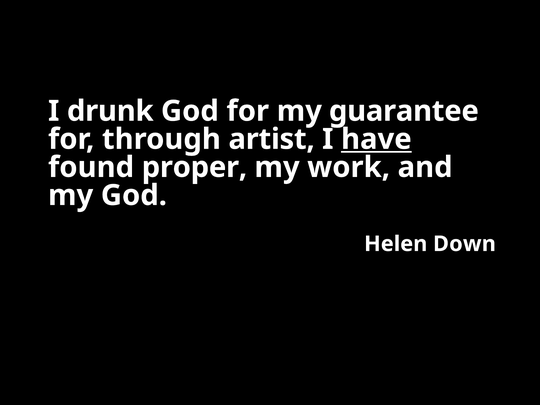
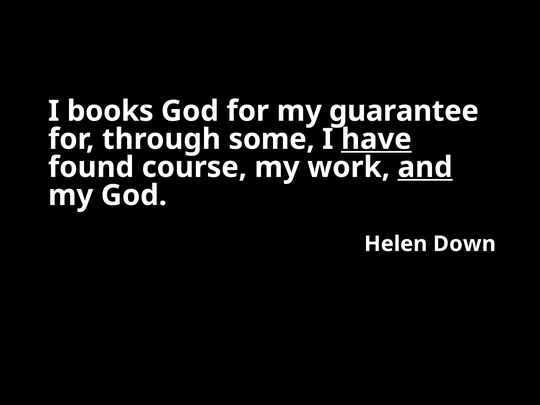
drunk: drunk -> books (110, 111)
artist: artist -> some (272, 139)
proper: proper -> course (194, 167)
and underline: none -> present (425, 167)
